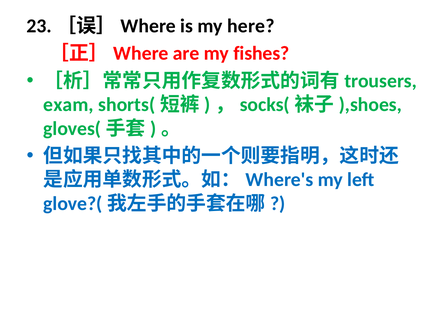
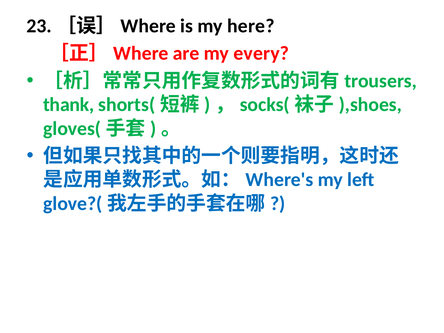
fishes: fishes -> every (261, 53)
exam: exam -> thank (69, 105)
